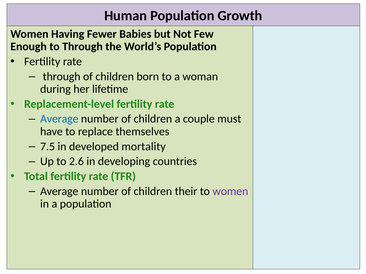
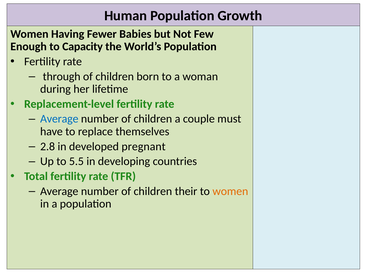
to Through: Through -> Capacity (83, 47)
7.5: 7.5 -> 2.8 (48, 147)
mortality: mortality -> pregnant (144, 147)
2.6: 2.6 -> 5.5 (76, 162)
women colour: purple -> orange (230, 192)
